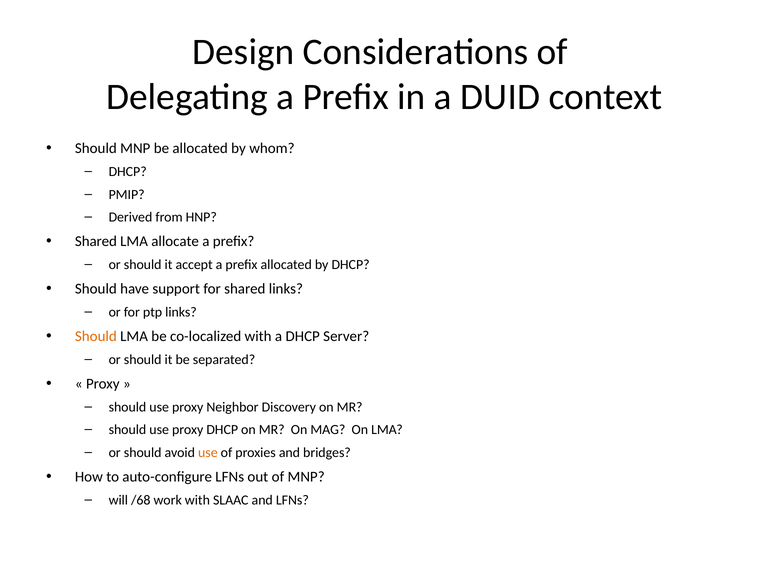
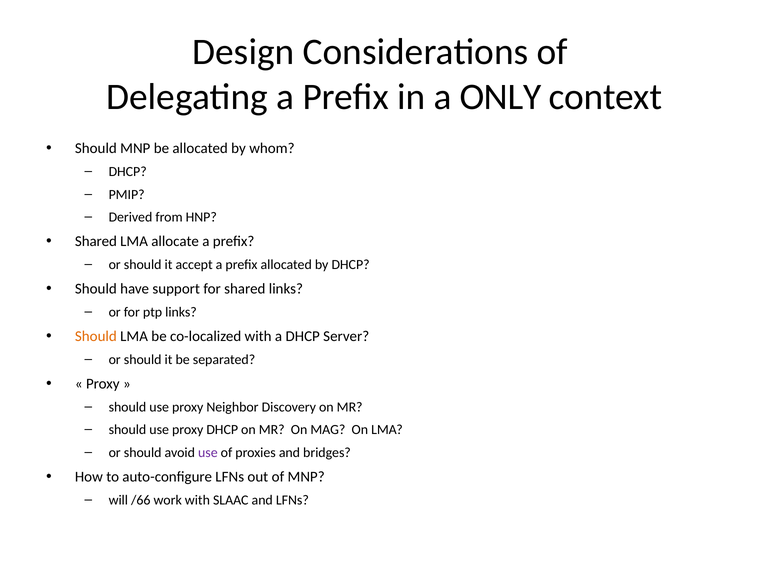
DUID: DUID -> ONLY (500, 97)
use colour: orange -> purple (208, 452)
/68: /68 -> /66 (141, 500)
